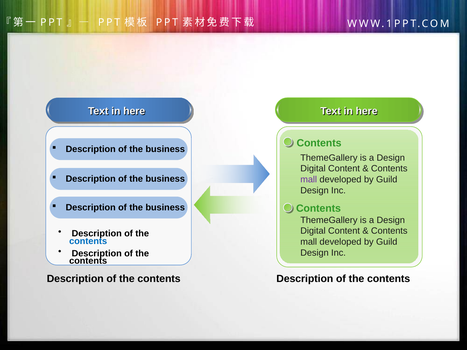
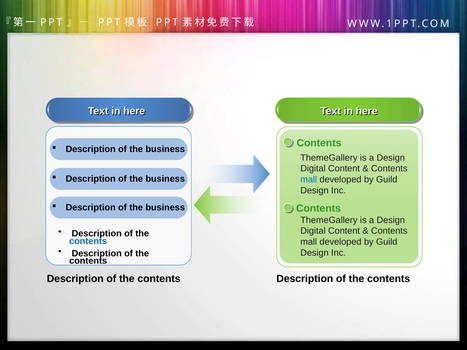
mall colour: purple -> blue (309, 180)
